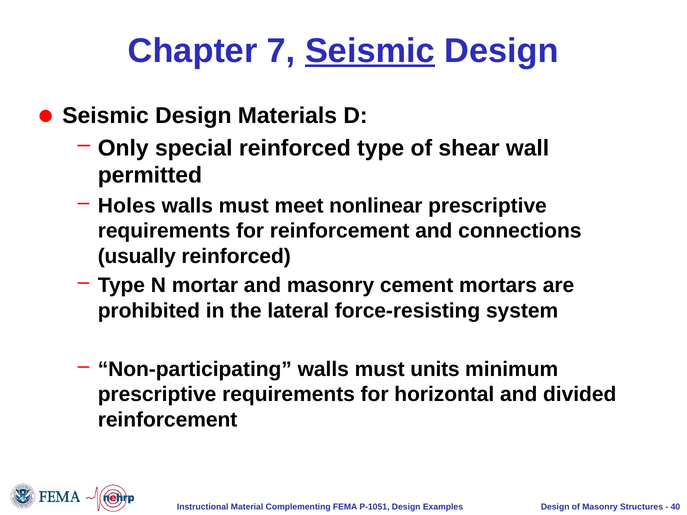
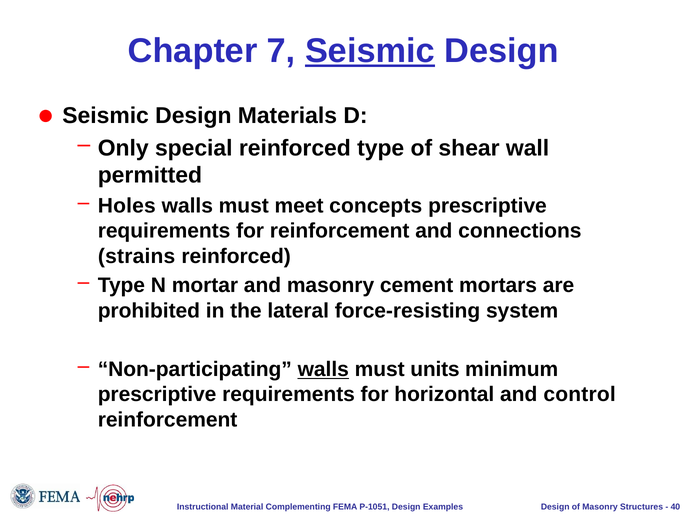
nonlinear: nonlinear -> concepts (376, 206)
usually: usually -> strains (137, 256)
walls underline: none -> present (323, 370)
divided: divided -> control (580, 395)
